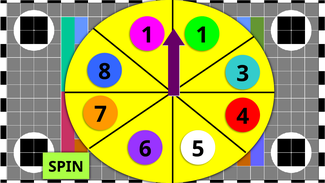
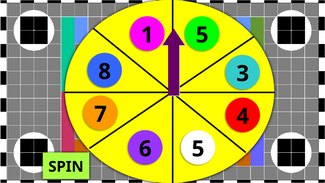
1 1: 1 -> 5 (202, 35)
